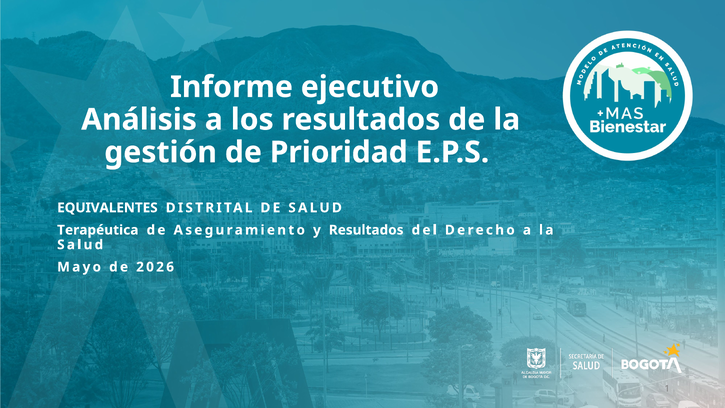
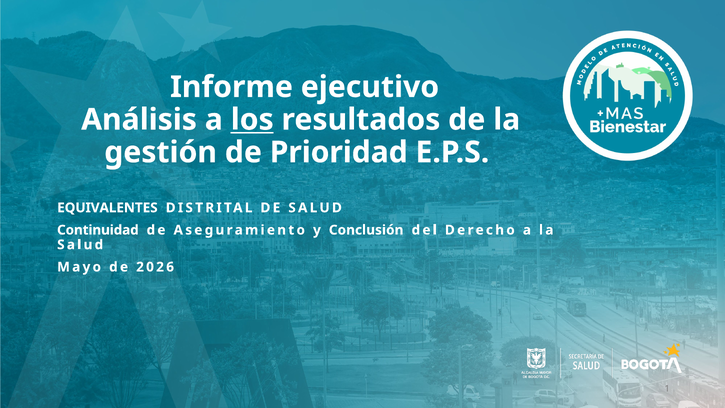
los underline: none -> present (252, 120)
Terapéutica: Terapéutica -> Continuidad (98, 230)
y Resultados: Resultados -> Conclusión (366, 230)
